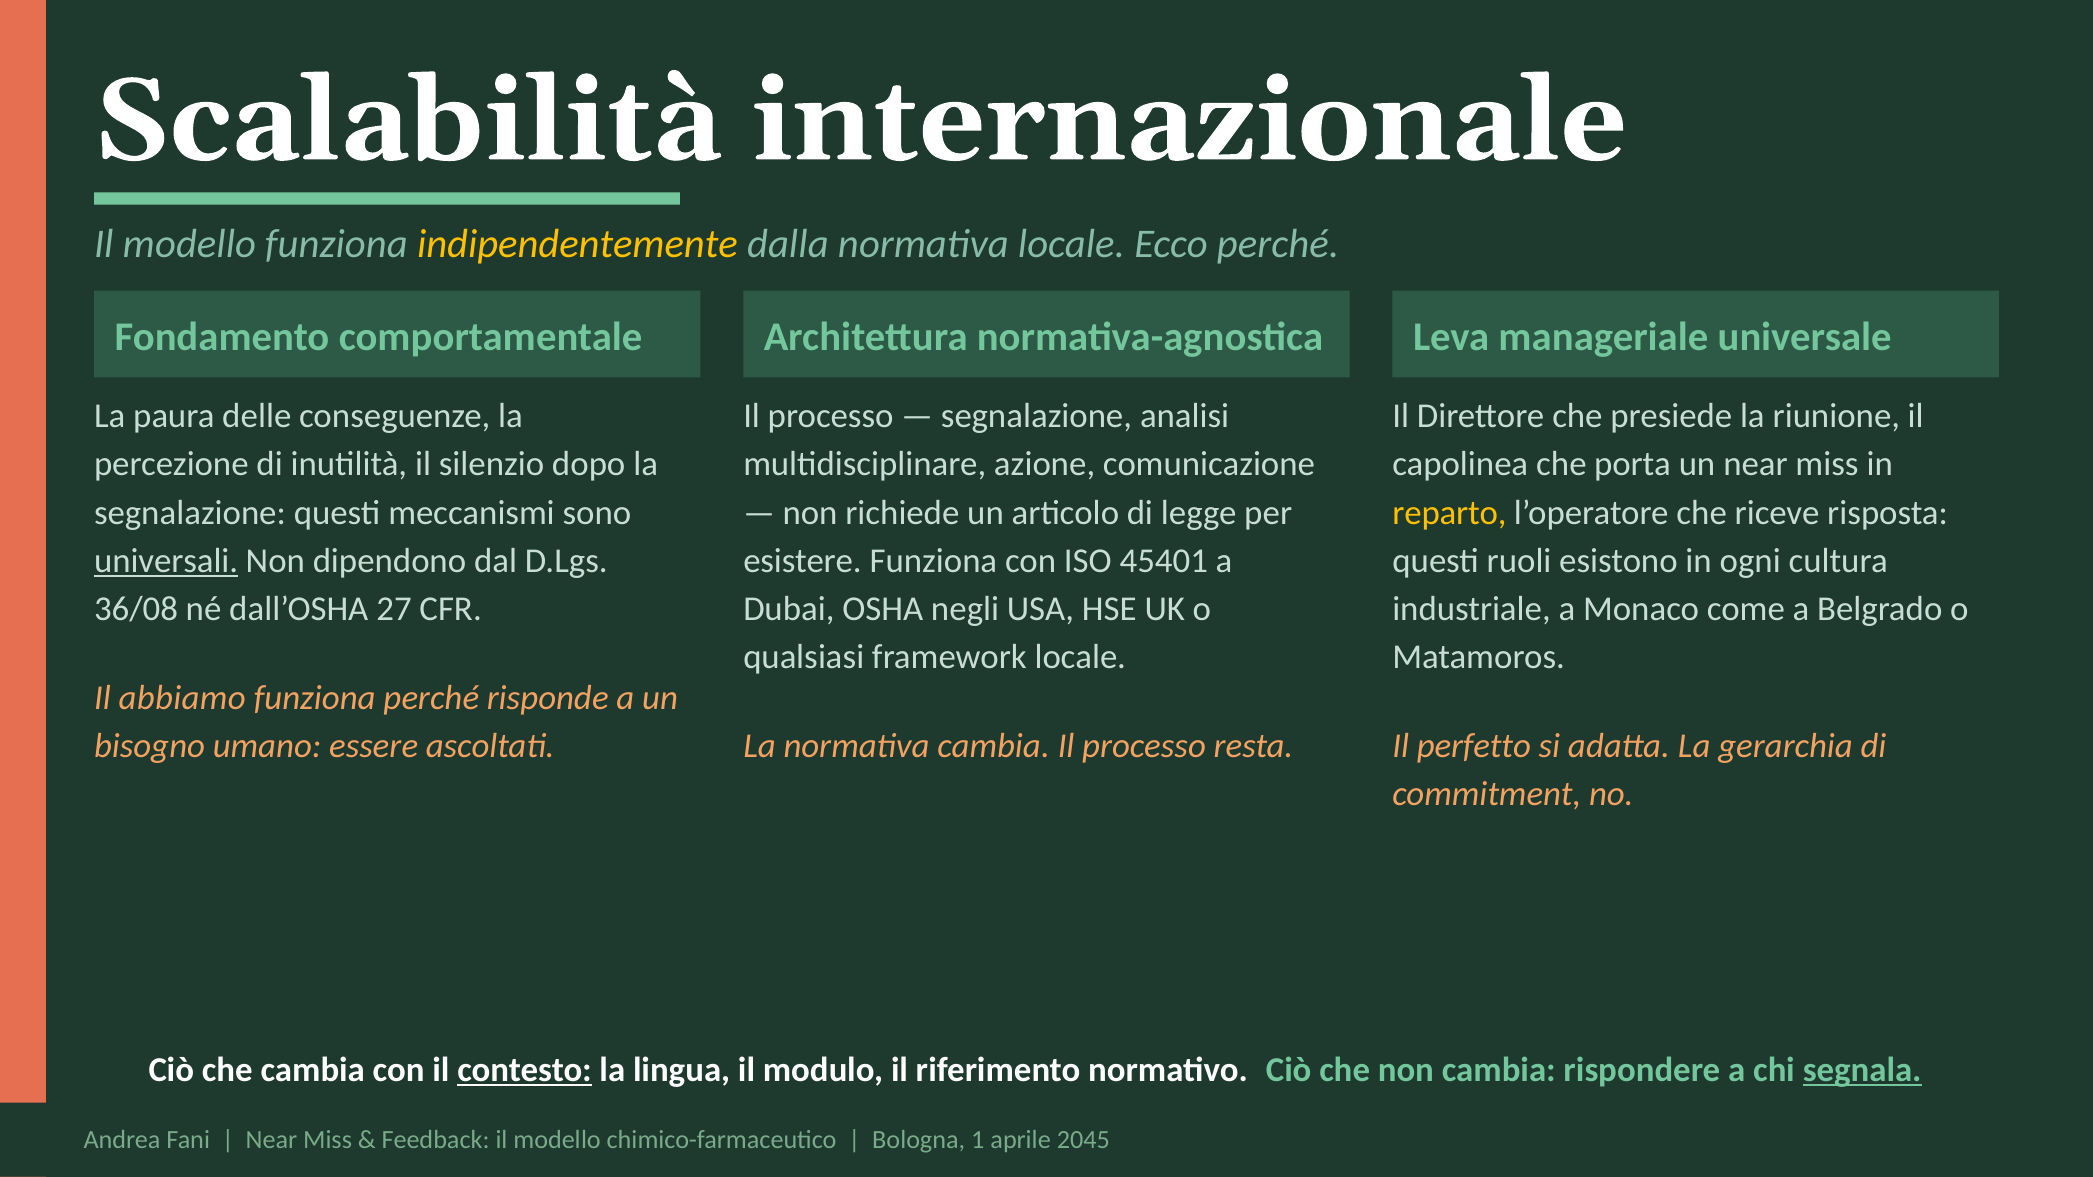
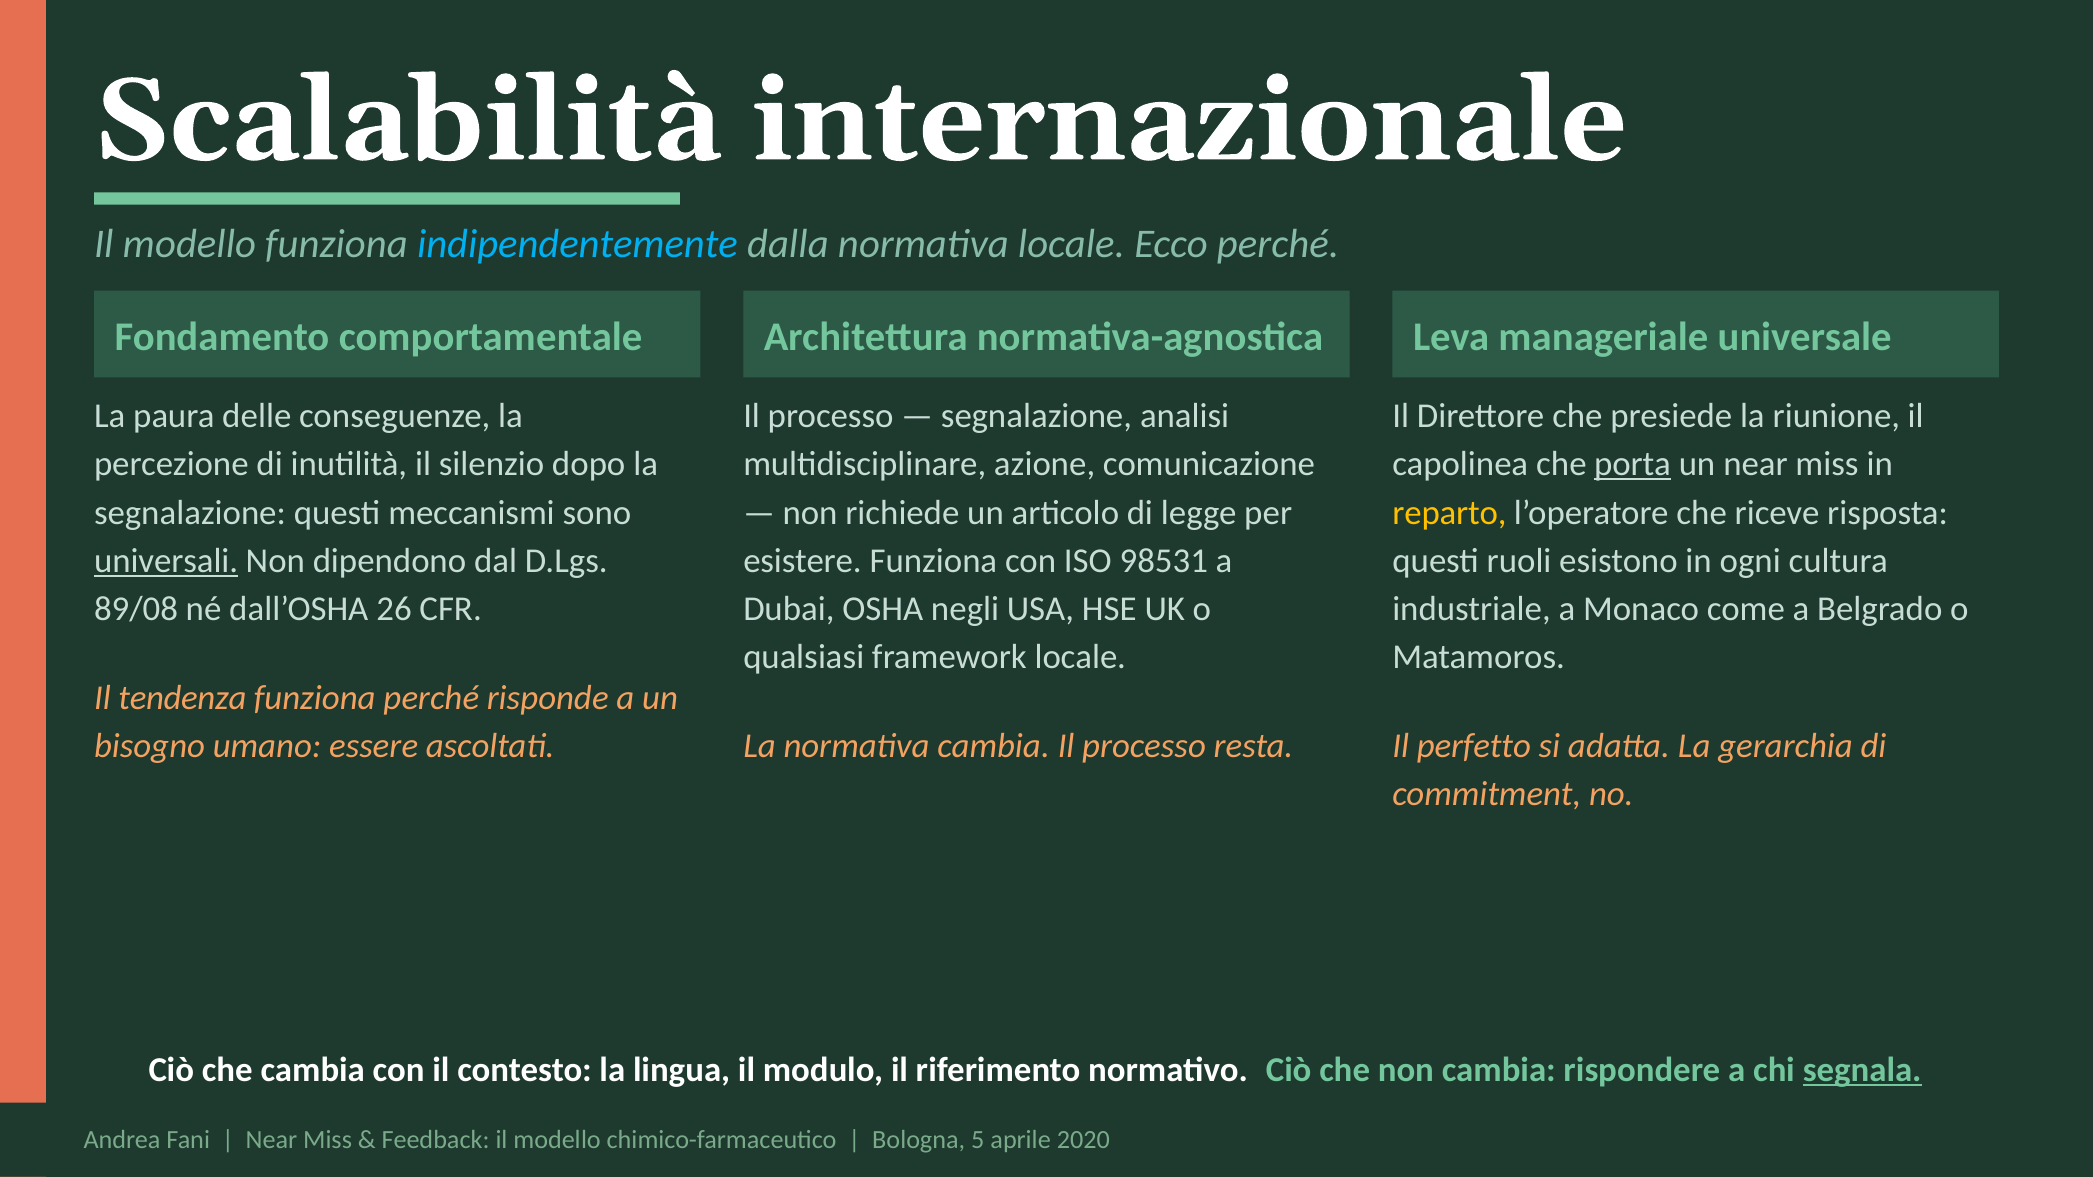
indipendentemente colour: yellow -> light blue (577, 244)
porta underline: none -> present (1633, 465)
45401: 45401 -> 98531 (1164, 561)
36/08: 36/08 -> 89/08 (136, 609)
27: 27 -> 26 (394, 609)
abbiamo: abbiamo -> tendenza (182, 698)
contesto underline: present -> none (525, 1070)
1: 1 -> 5 (978, 1140)
2045: 2045 -> 2020 (1083, 1140)
